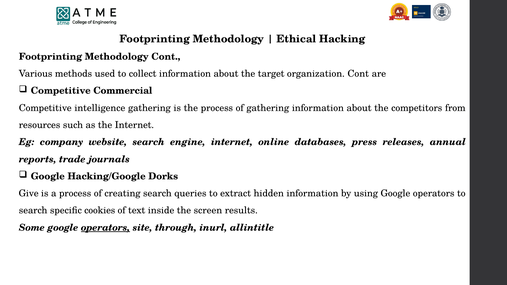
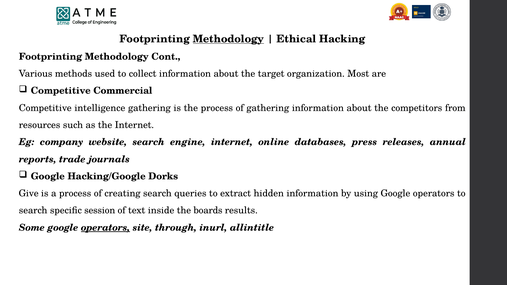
Methodology underline: none -> present (228, 39)
organization Cont: Cont -> Most (358, 74)
cookies: cookies -> session (100, 211)
screen: screen -> boards (208, 211)
